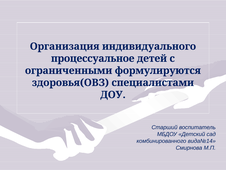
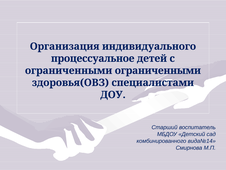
ограниченными формулируются: формулируются -> ограниченными (158, 70)
